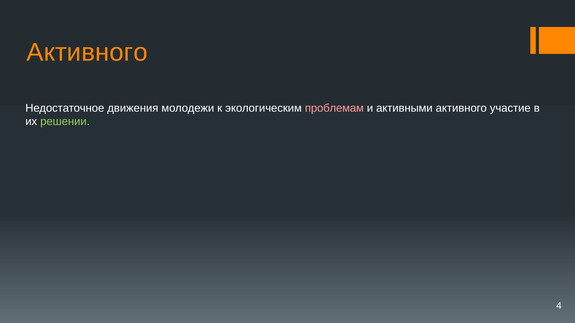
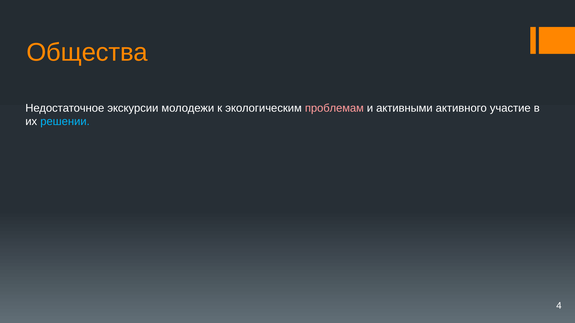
Активного: Активного -> Общества (87, 53)
движения: движения -> экскурсии (133, 108)
решении colour: light green -> light blue (65, 122)
